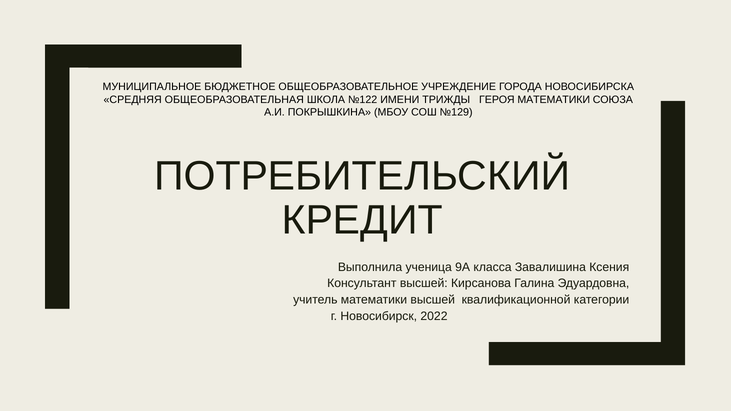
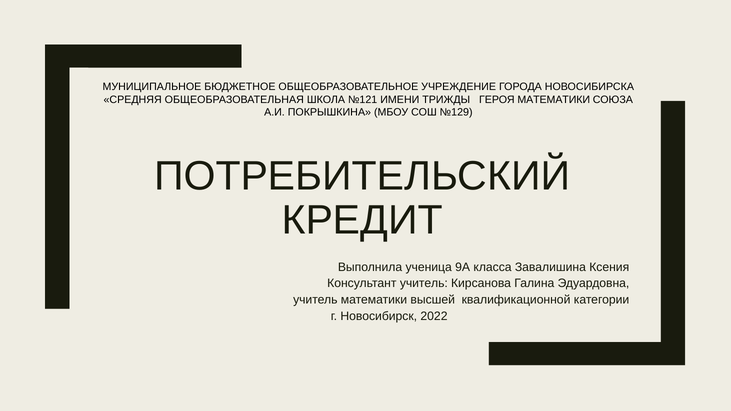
№122: №122 -> №121 (363, 100)
Консультант высшей: высшей -> учитель (424, 284)
